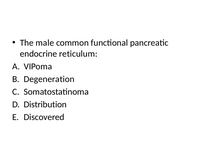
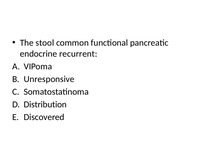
male: male -> stool (45, 43)
reticulum: reticulum -> recurrent (78, 54)
Degeneration: Degeneration -> Unresponsive (49, 79)
